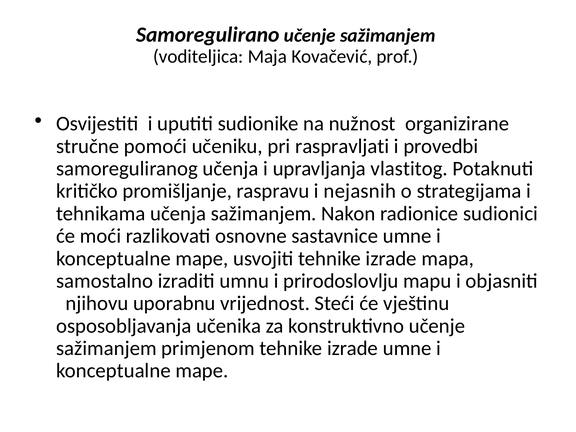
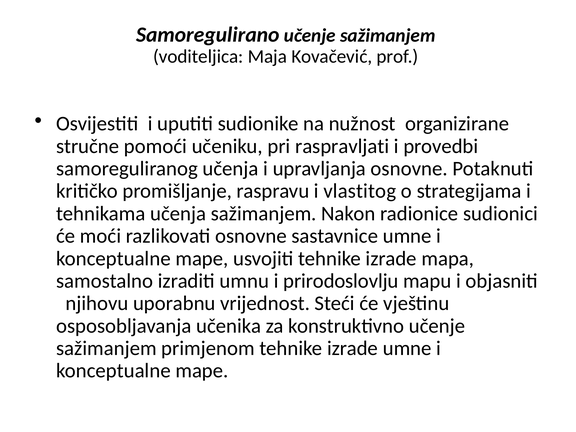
upravljanja vlastitog: vlastitog -> osnovne (409, 169)
nejasnih: nejasnih -> vlastitog (360, 191)
